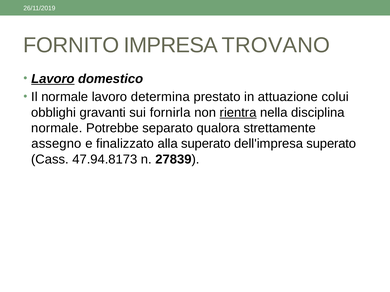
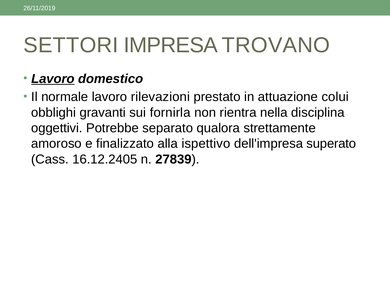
FORNITO: FORNITO -> SETTORI (71, 45)
determina: determina -> rilevazioni (160, 97)
rientra underline: present -> none (238, 113)
normale: normale -> oggettivi (57, 128)
assegno: assegno -> amoroso (56, 144)
alla superato: superato -> ispettivo (206, 144)
47.94.8173: 47.94.8173 -> 16.12.2405 (105, 160)
